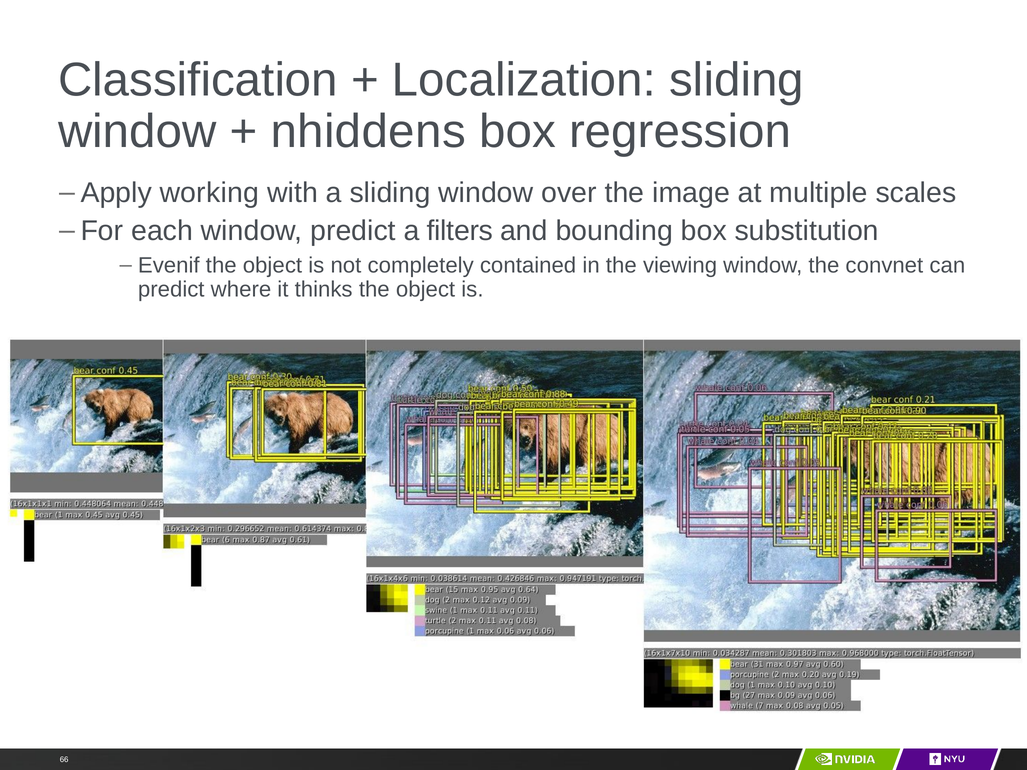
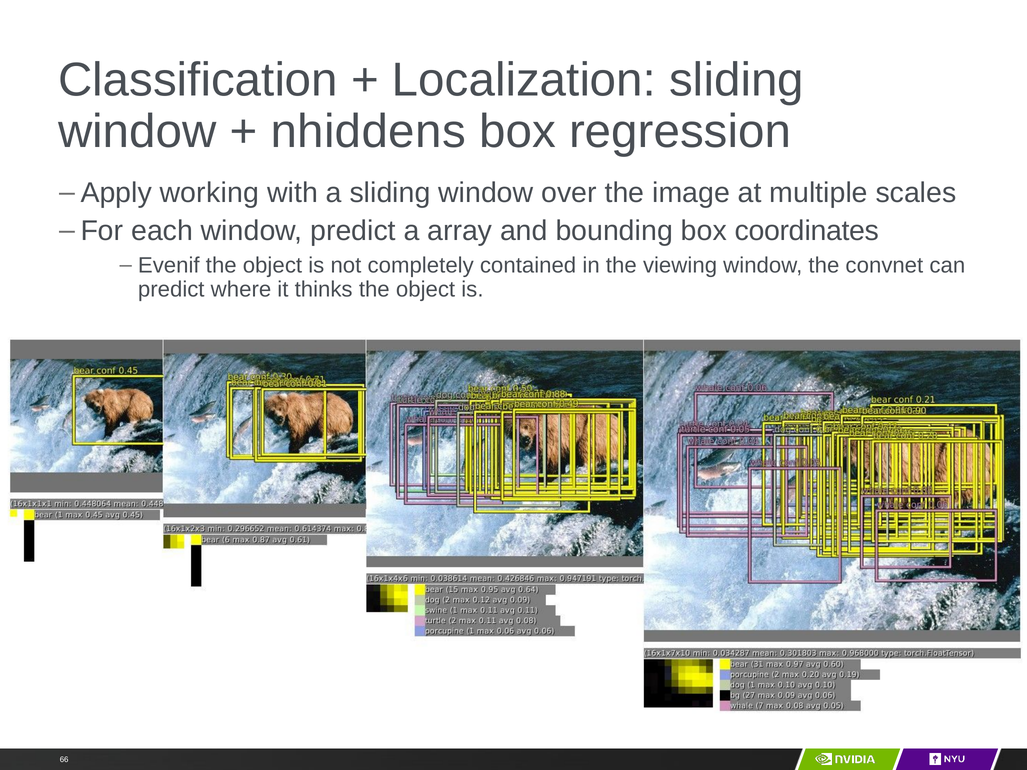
filters: filters -> array (460, 231)
substitution: substitution -> coordinates (807, 231)
